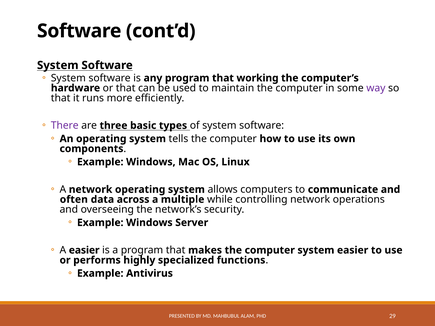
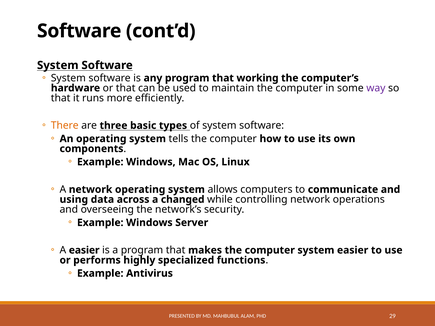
There colour: purple -> orange (65, 126)
often: often -> using (74, 200)
multiple: multiple -> changed (183, 200)
